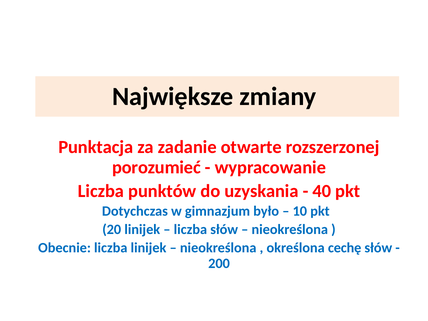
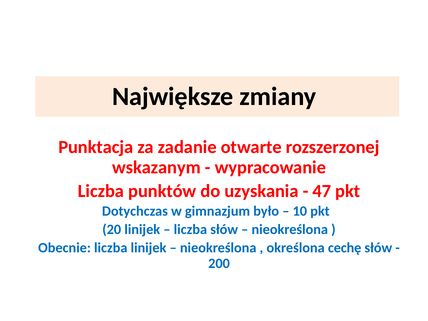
porozumieć: porozumieć -> wskazanym (156, 167)
40: 40 -> 47 (322, 191)
